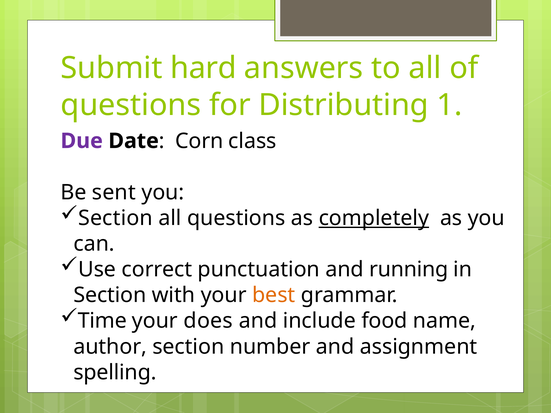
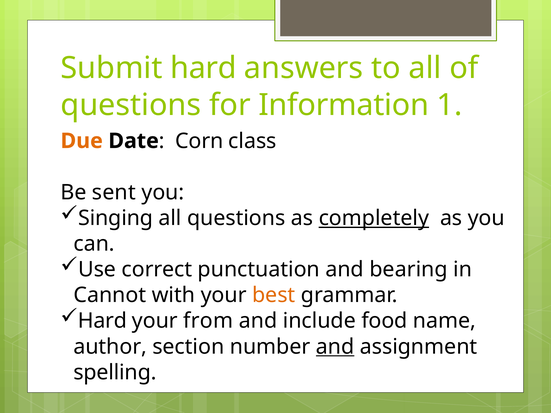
Distributing: Distributing -> Information (344, 105)
Due colour: purple -> orange (82, 141)
Section: Section -> Singing (116, 218)
running: running -> bearing (409, 270)
Section: Section -> Cannot (110, 295)
Time: Time -> Hard (102, 321)
does: does -> from (208, 321)
and underline: none -> present (335, 347)
